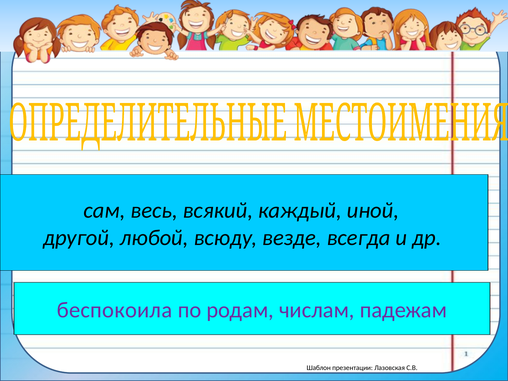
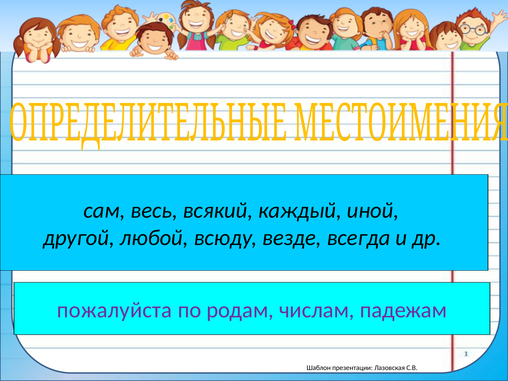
беспокоила: беспокоила -> пожалуйста (115, 310)
